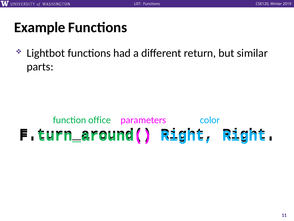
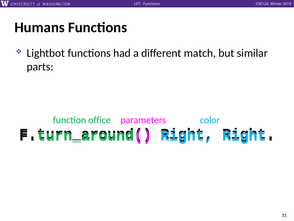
Example: Example -> Humans (40, 27)
return: return -> match (200, 53)
